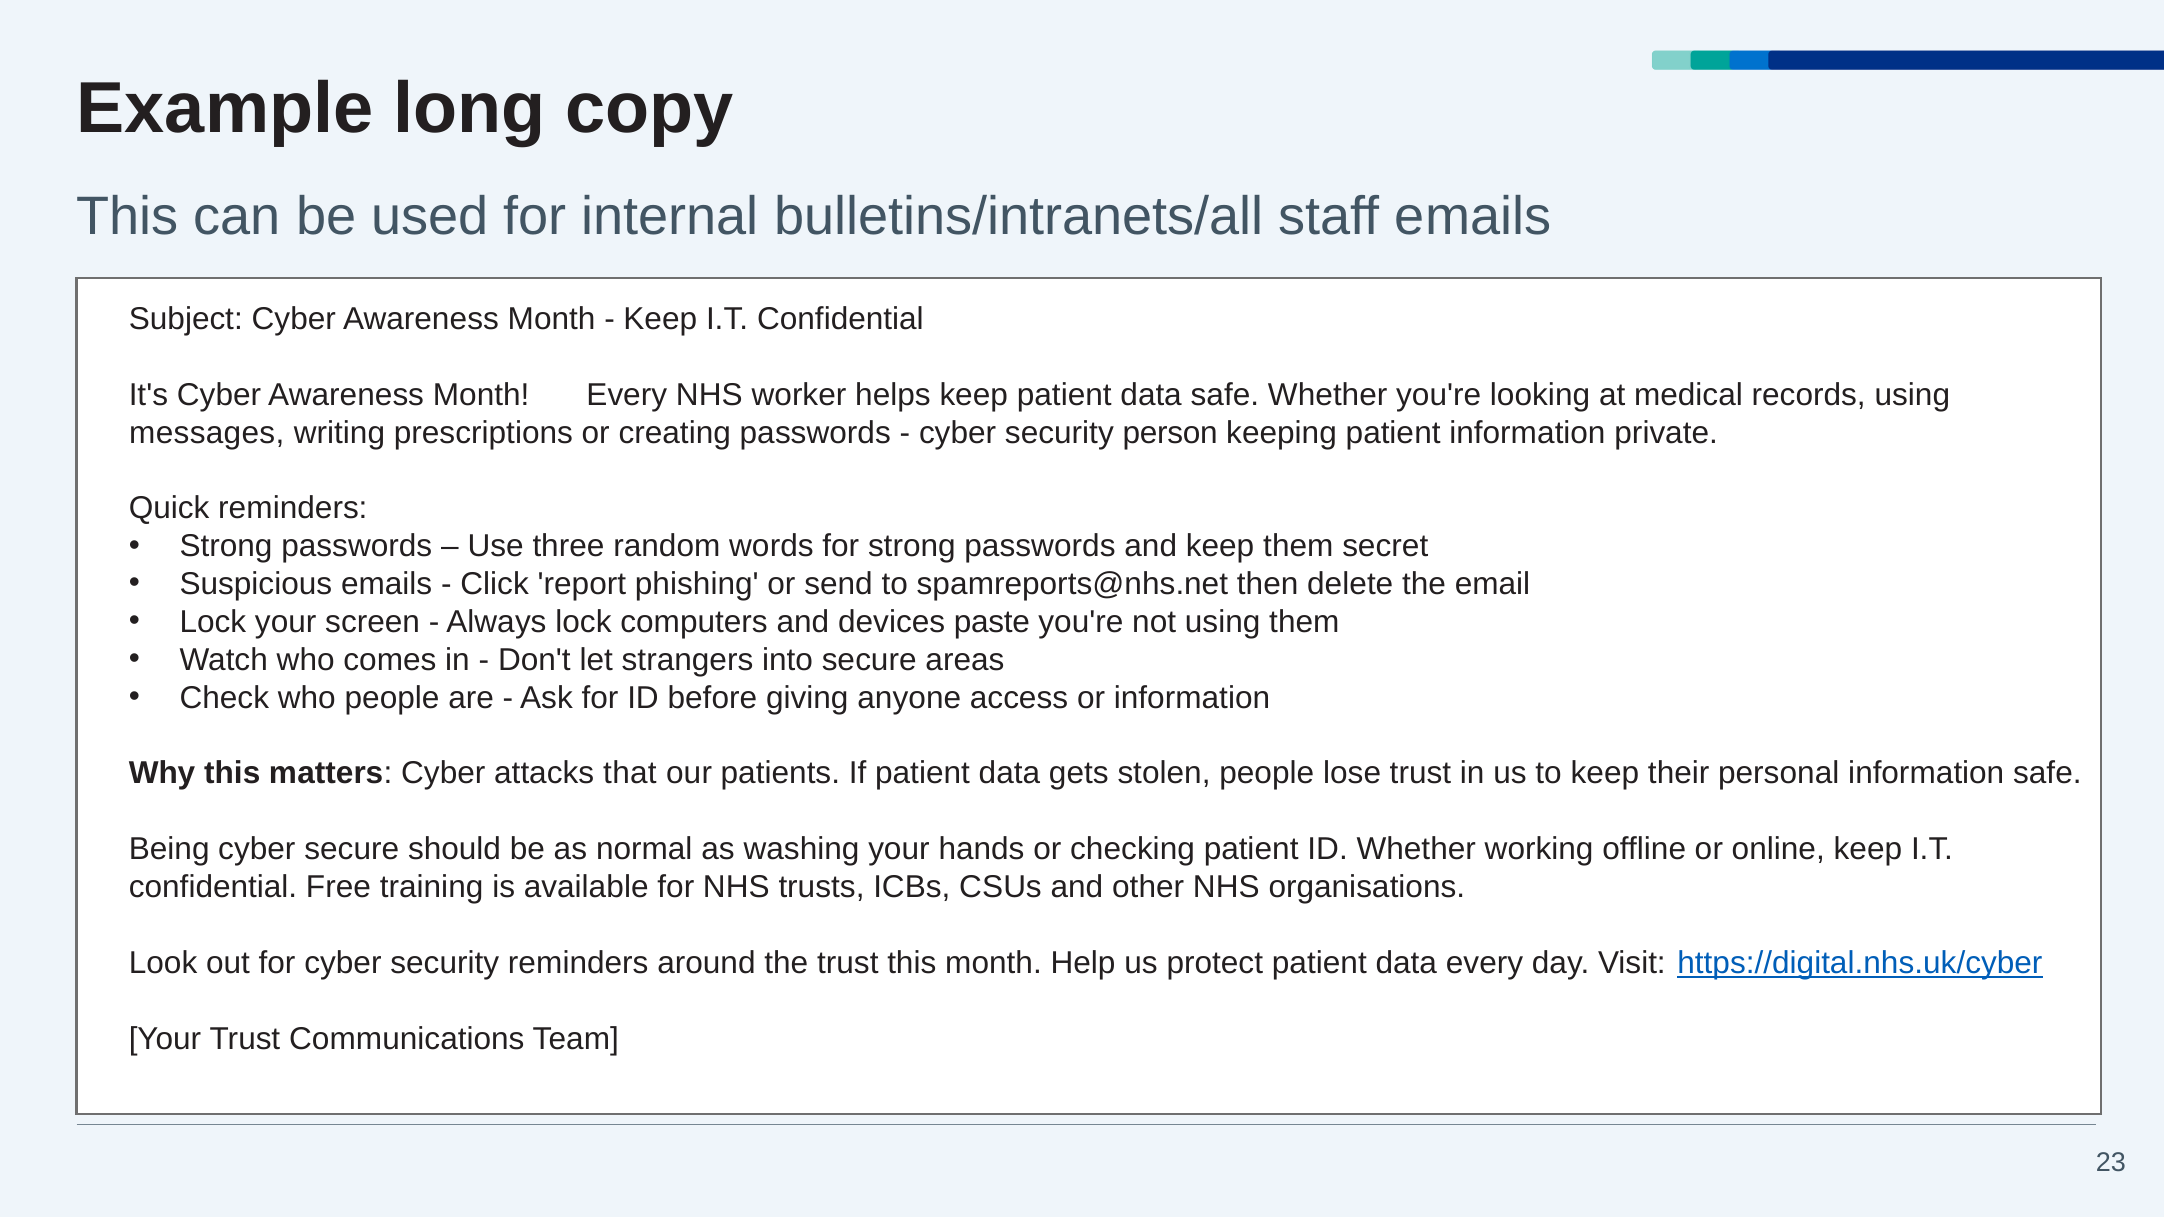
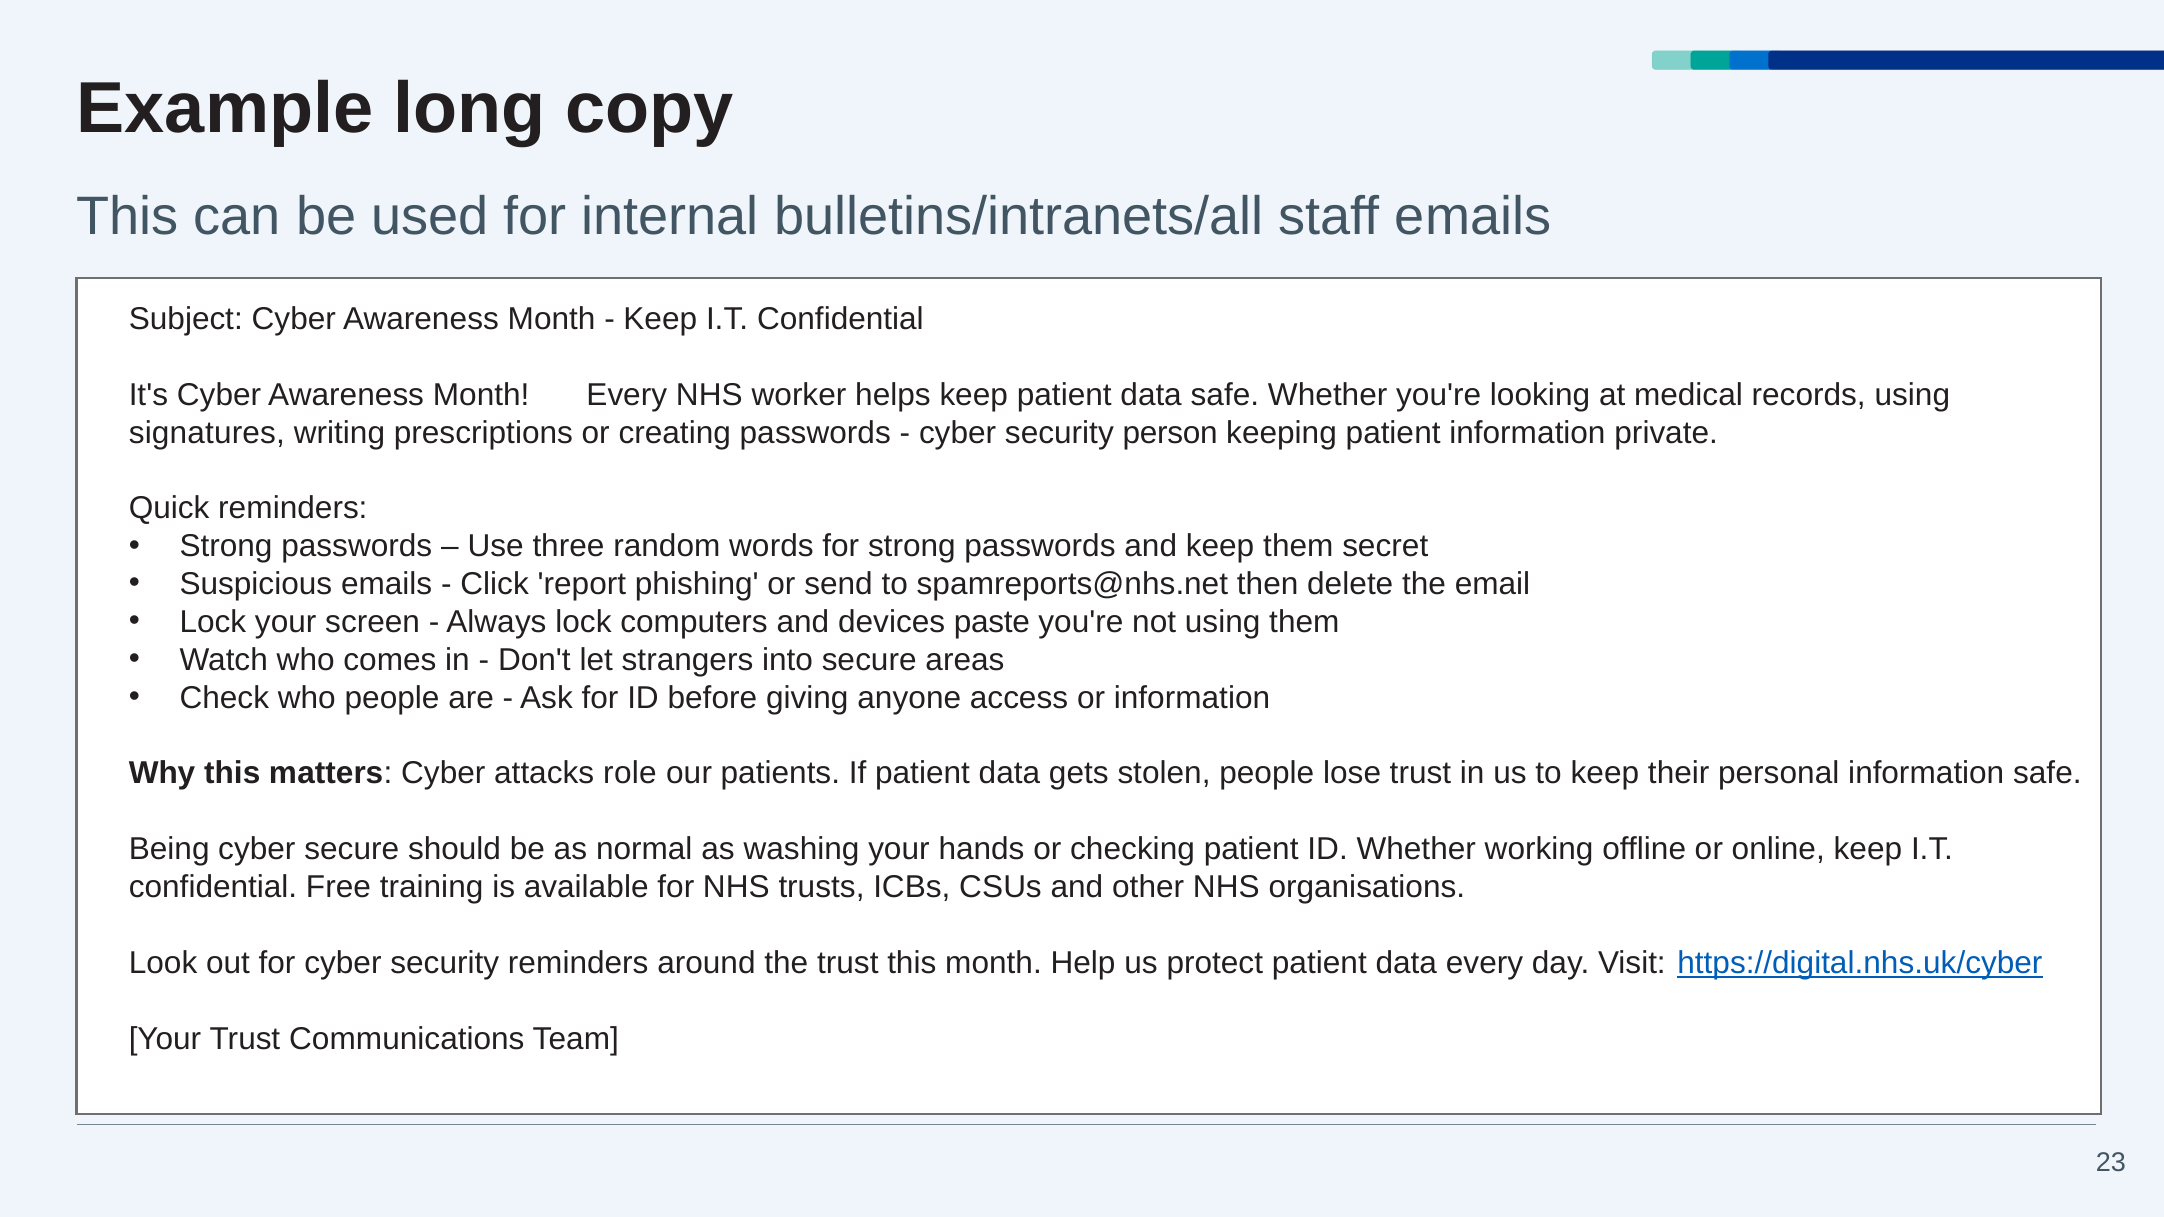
messages: messages -> signatures (207, 433)
that: that -> role (630, 774)
